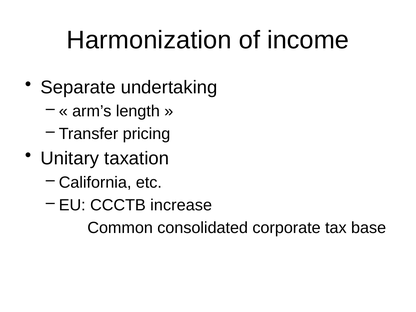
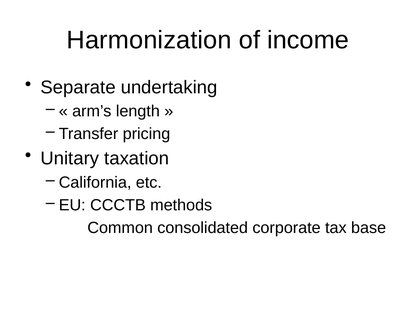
increase: increase -> methods (181, 205)
